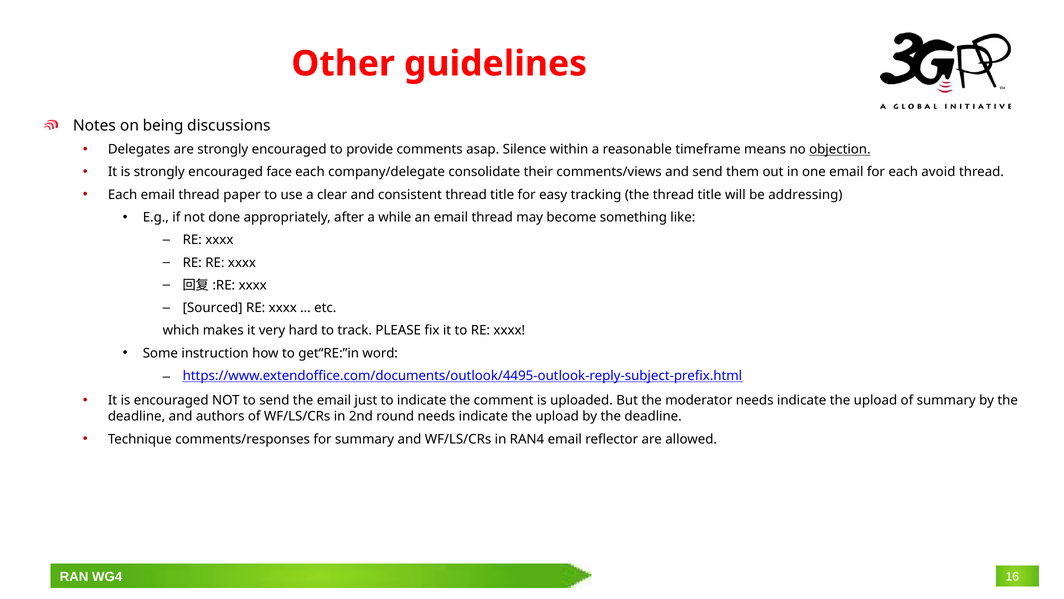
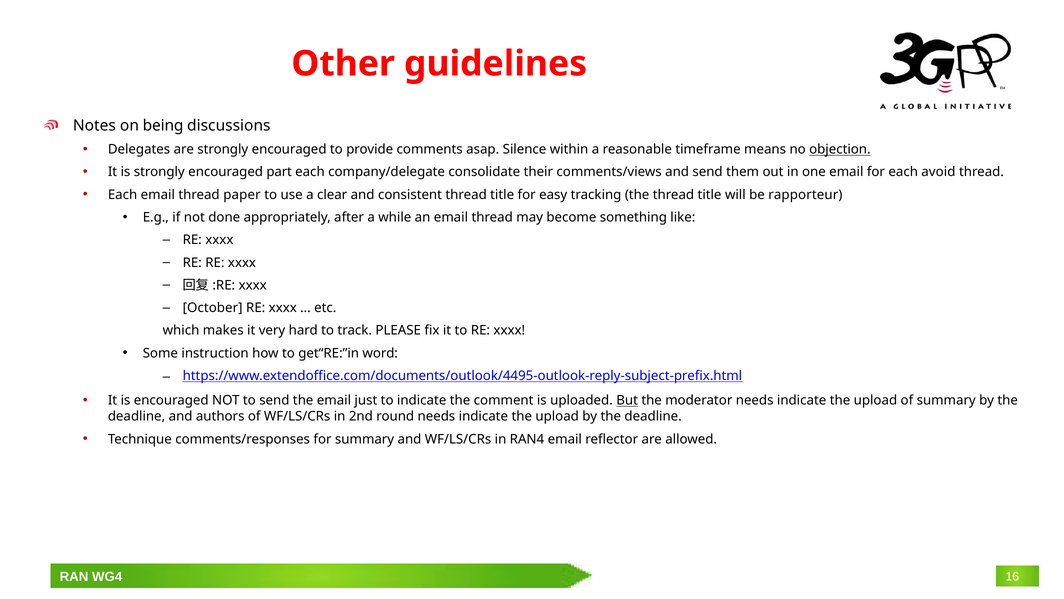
face: face -> part (279, 172)
addressing: addressing -> rapporteur (805, 195)
Sourced: Sourced -> October (213, 308)
But underline: none -> present (627, 400)
